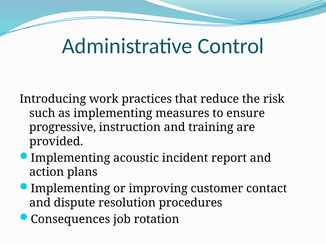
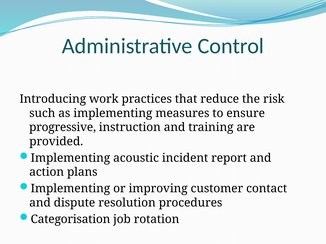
Consequences: Consequences -> Categorisation (70, 220)
